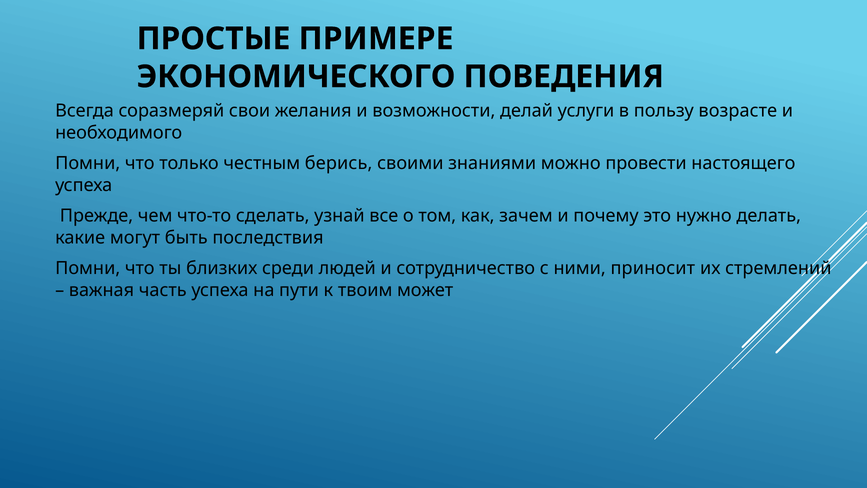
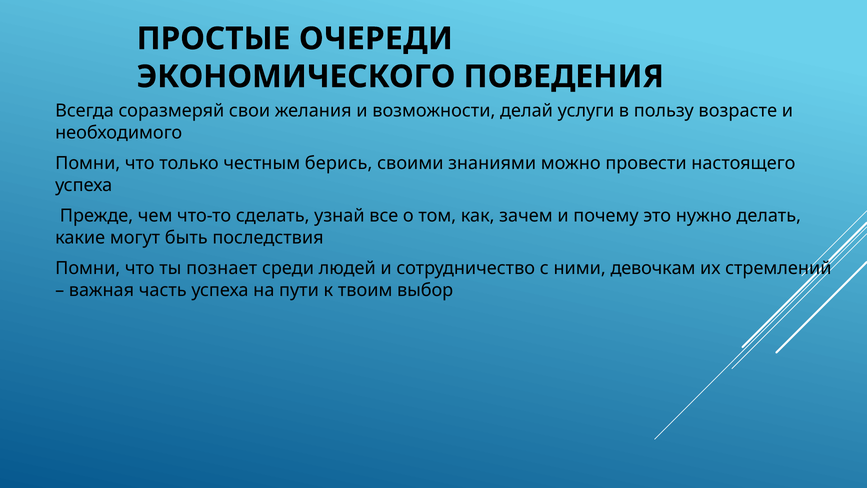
ПРИМЕРЕ: ПРИМЕРЕ -> ОЧЕРЕДИ (376, 39)
близких: близких -> познает (222, 268)
приносит: приносит -> девочкам (653, 268)
может: может -> выбор (425, 290)
